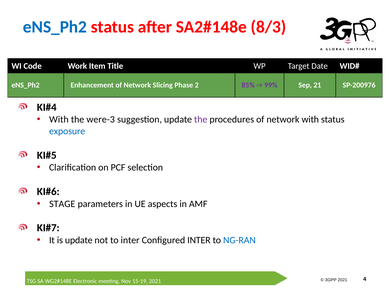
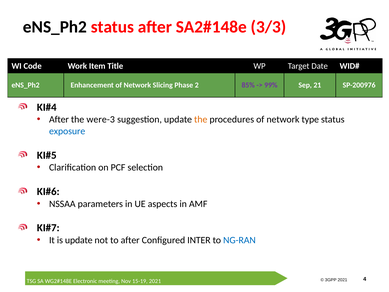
eNS_Ph2 colour: blue -> black (55, 27)
8/3: 8/3 -> 3/3 (269, 27)
With: With -> After (59, 119)
the colour: purple -> orange (201, 119)
network with: with -> type (310, 119)
STAGE: STAGE -> NSSAA (62, 204)
to inter: inter -> after (130, 240)
